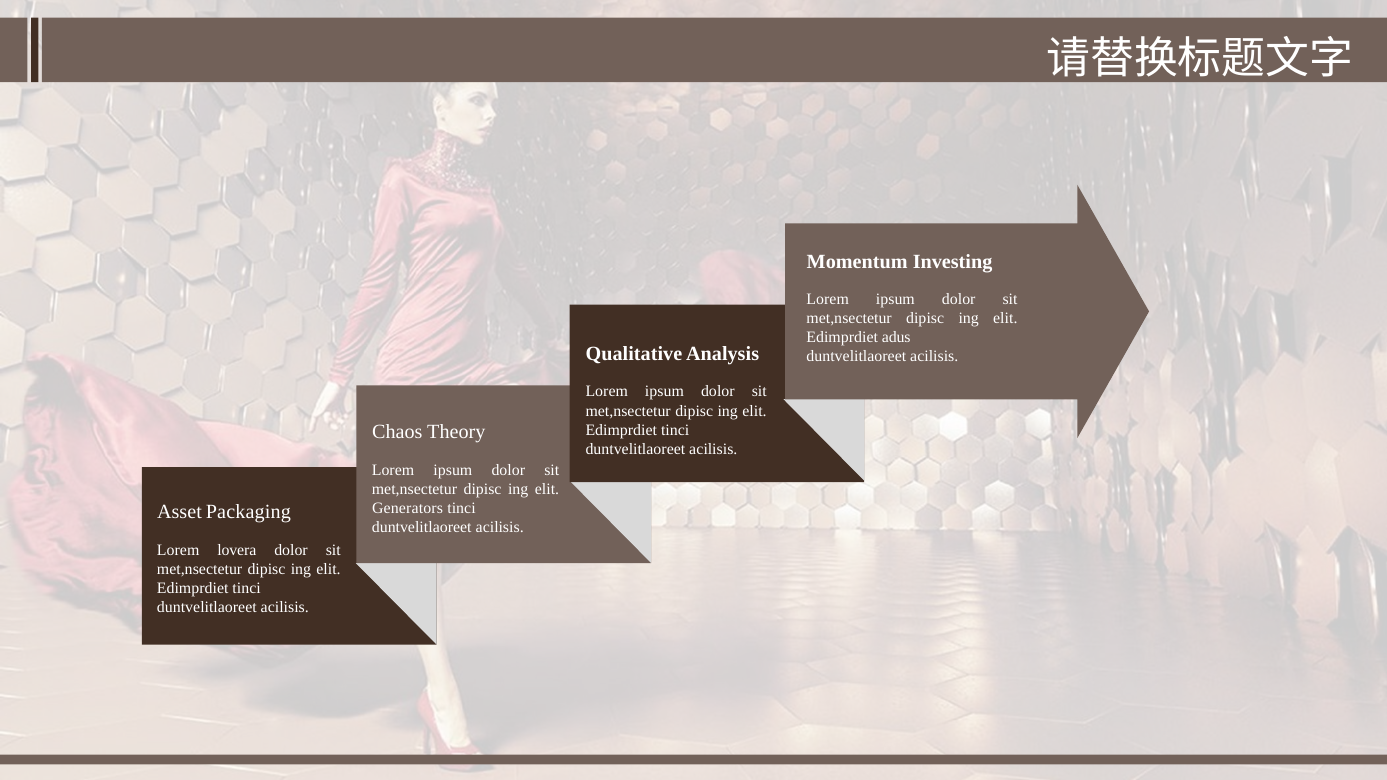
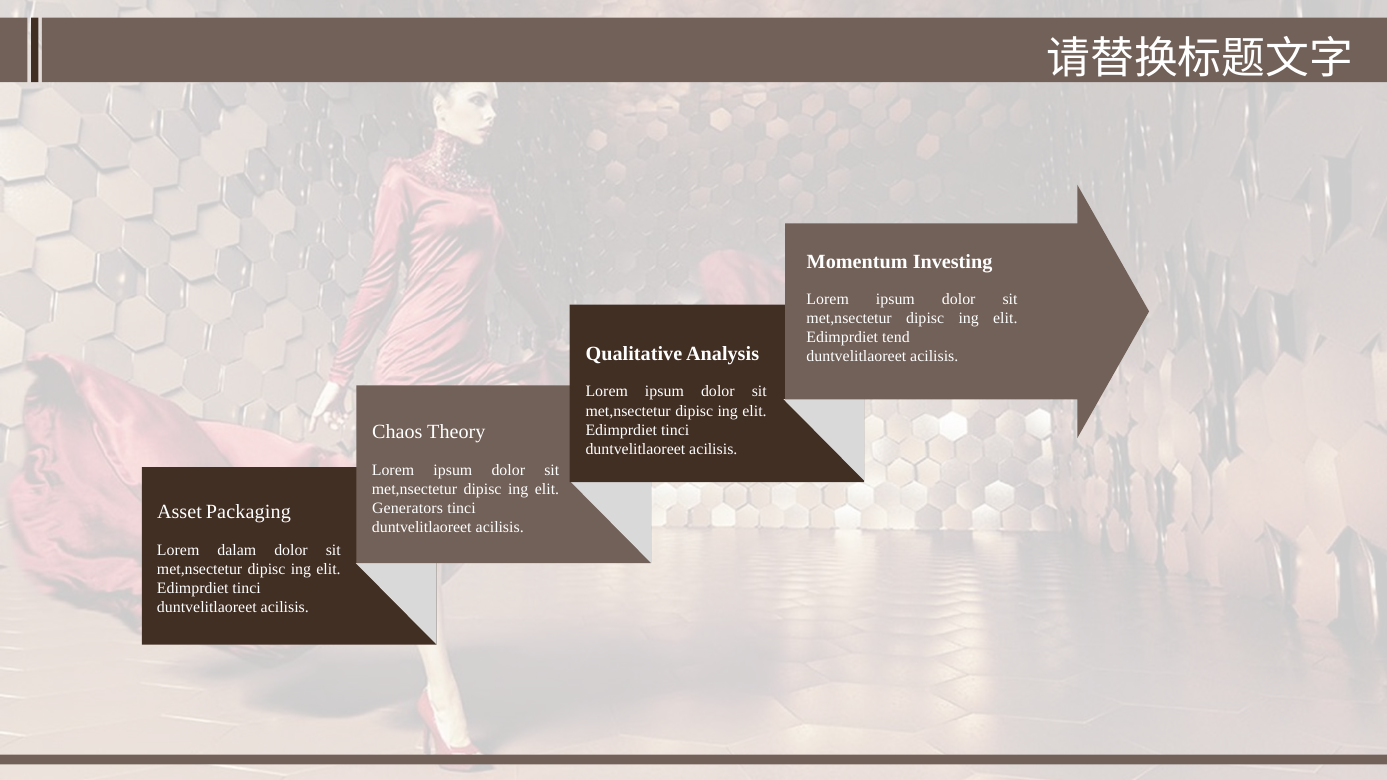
adus: adus -> tend (896, 338)
lovera: lovera -> dalam (237, 550)
